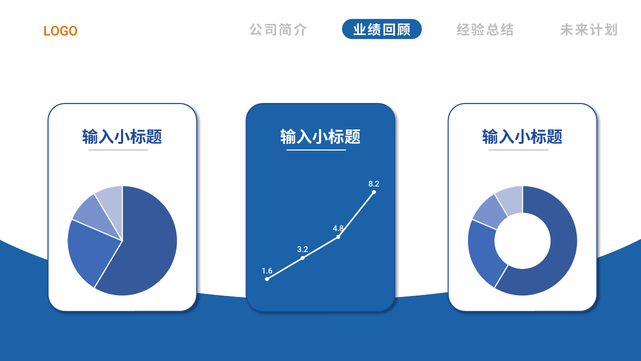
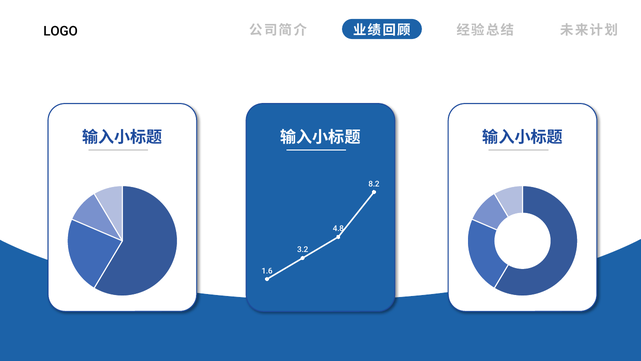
LOGO colour: orange -> black (61, 31)
